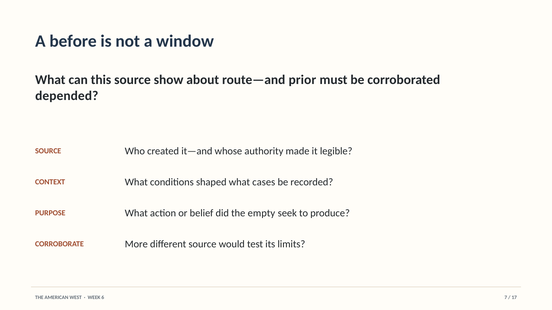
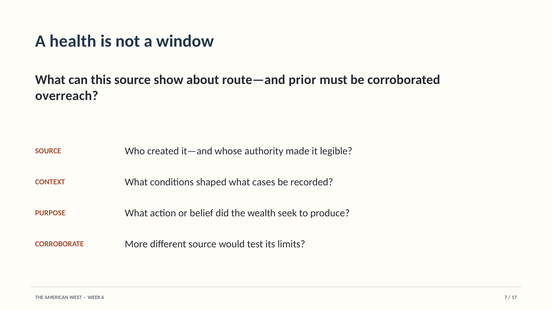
before: before -> health (73, 41)
depended: depended -> overreach (67, 96)
empty: empty -> wealth (262, 213)
